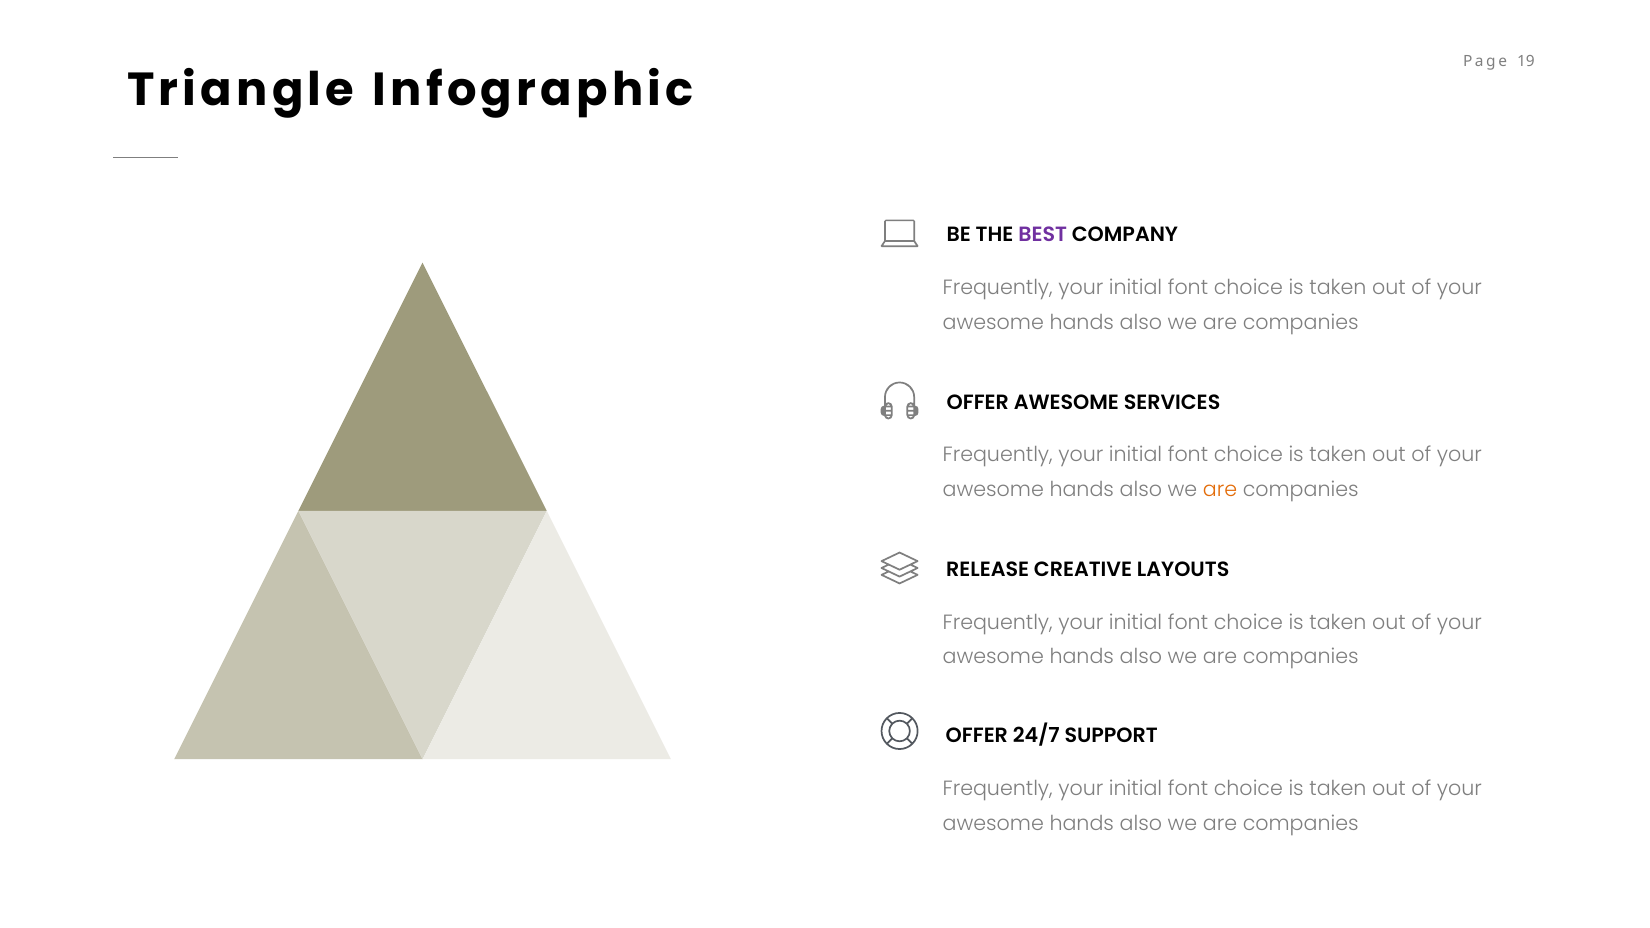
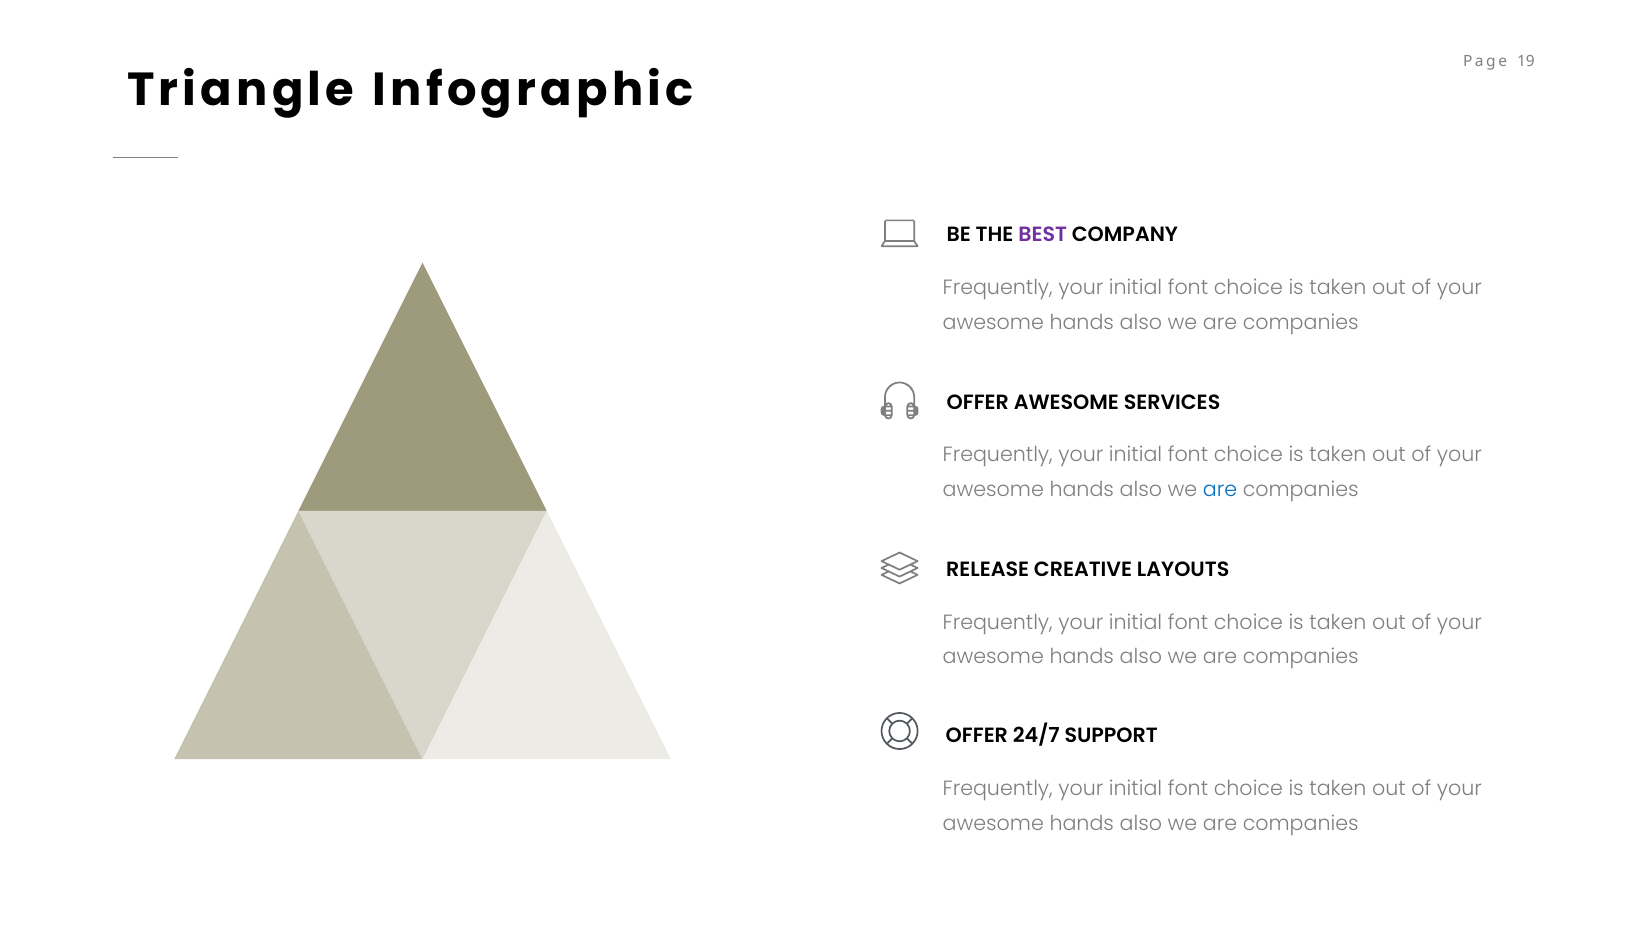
are colour: orange -> blue (1220, 490)
